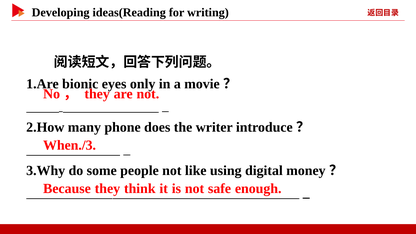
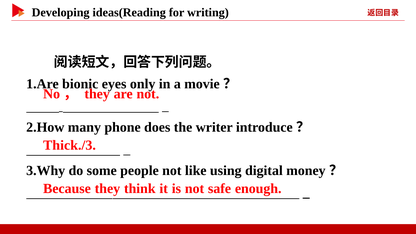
When./3: When./3 -> Thick./3 (70, 145)
